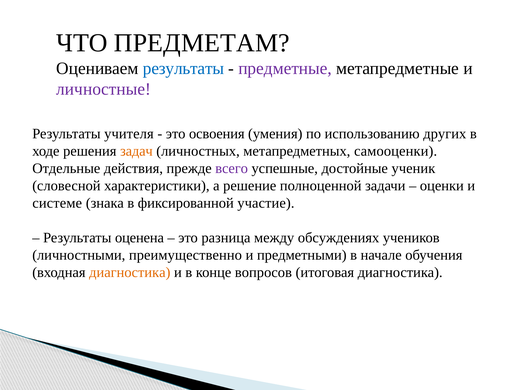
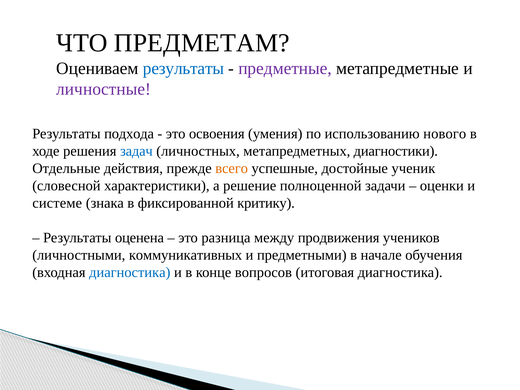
учителя: учителя -> подхода (129, 134)
других: других -> нового (445, 134)
задач colour: orange -> blue (136, 151)
самооценки: самооценки -> диагностики (396, 151)
всего colour: purple -> orange (232, 168)
участие: участие -> критику (266, 203)
обсуждениях: обсуждениях -> продвижения (339, 238)
преимущественно: преимущественно -> коммуникативных (186, 255)
диагностика colour: orange -> blue (130, 272)
